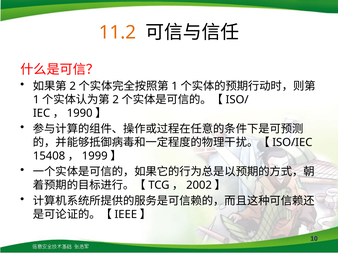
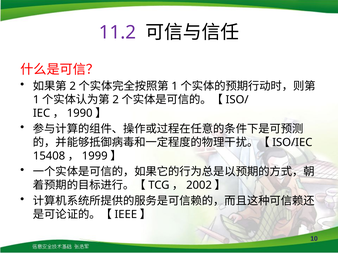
11.2 colour: orange -> purple (117, 33)
